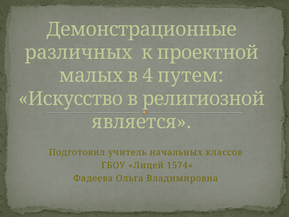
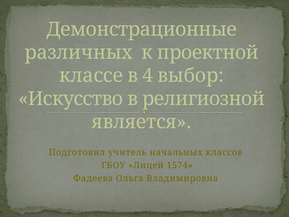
малых: малых -> классе (91, 76)
путем: путем -> выбор (191, 76)
